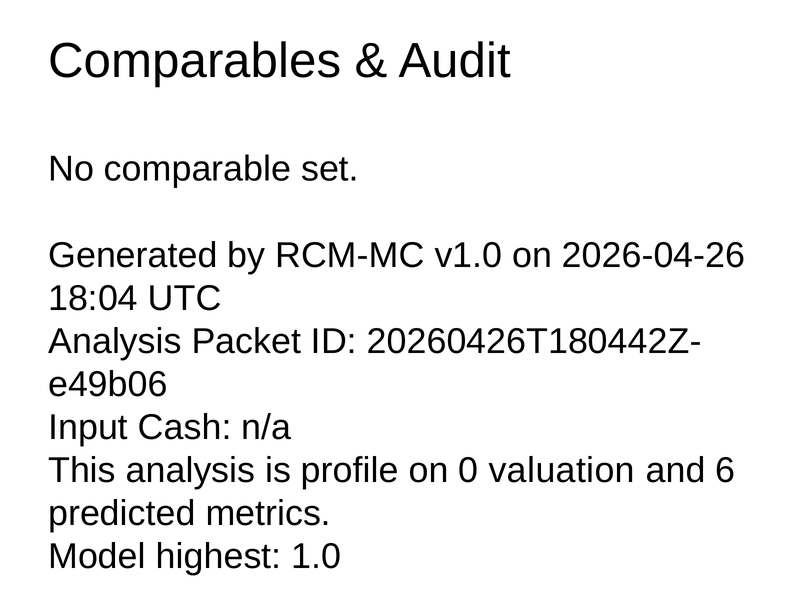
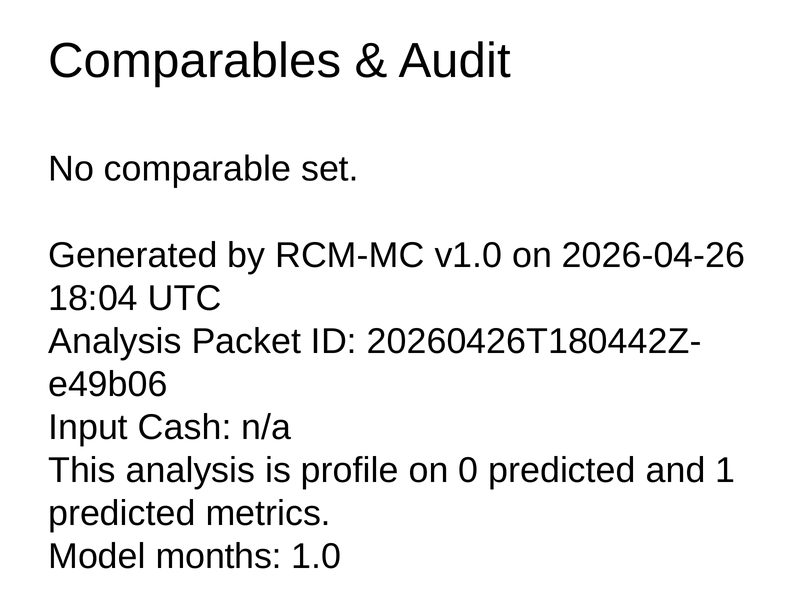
0 valuation: valuation -> predicted (562, 470)
6: 6 -> 1 (725, 470)
highest: highest -> months (219, 556)
